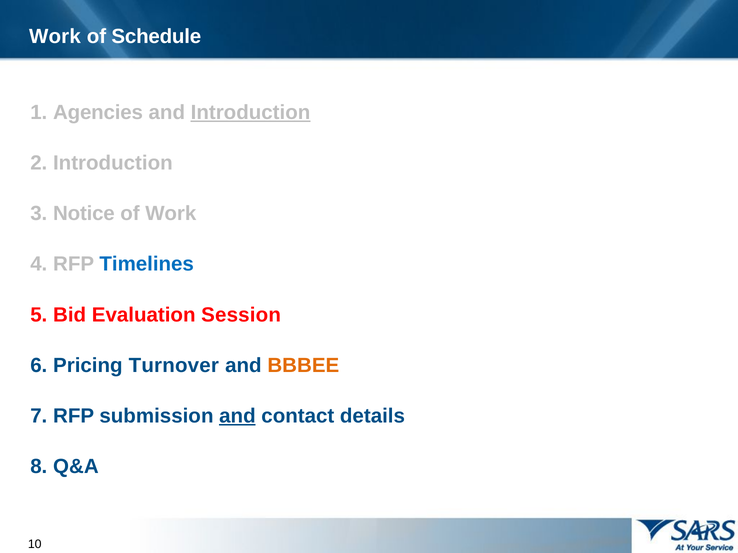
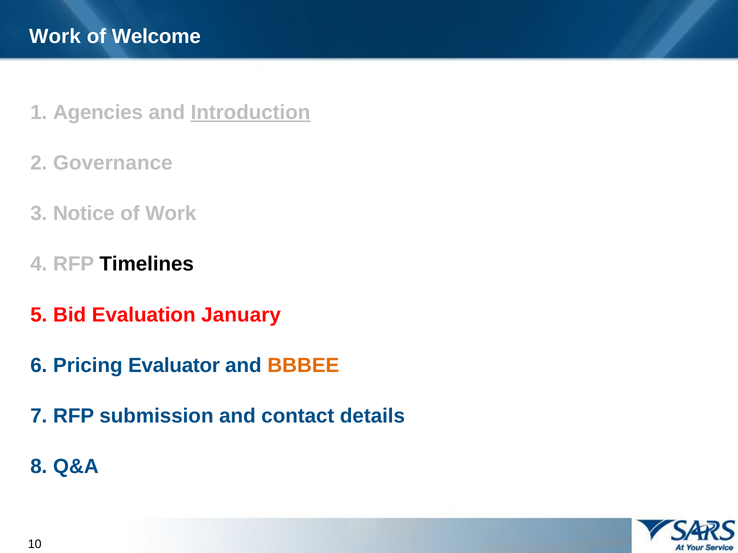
Schedule: Schedule -> Welcome (156, 37)
2 Introduction: Introduction -> Governance (113, 163)
Timelines colour: blue -> black (147, 264)
Session: Session -> January (241, 315)
Turnover: Turnover -> Evaluator (174, 366)
and underline: present -> none (237, 416)
